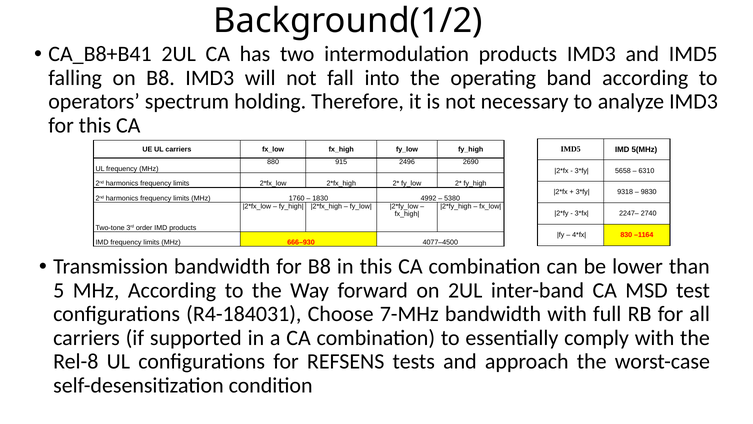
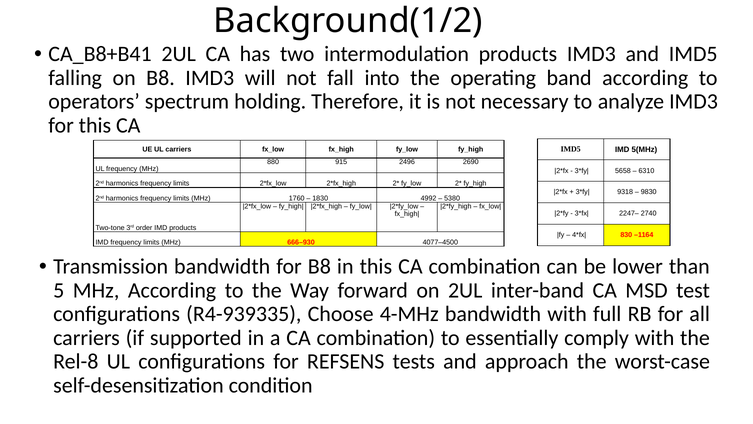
R4-184031: R4-184031 -> R4-939335 (244, 314)
7-MHz: 7-MHz -> 4-MHz (409, 314)
